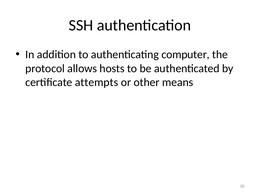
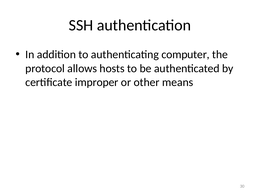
attempts: attempts -> improper (97, 82)
